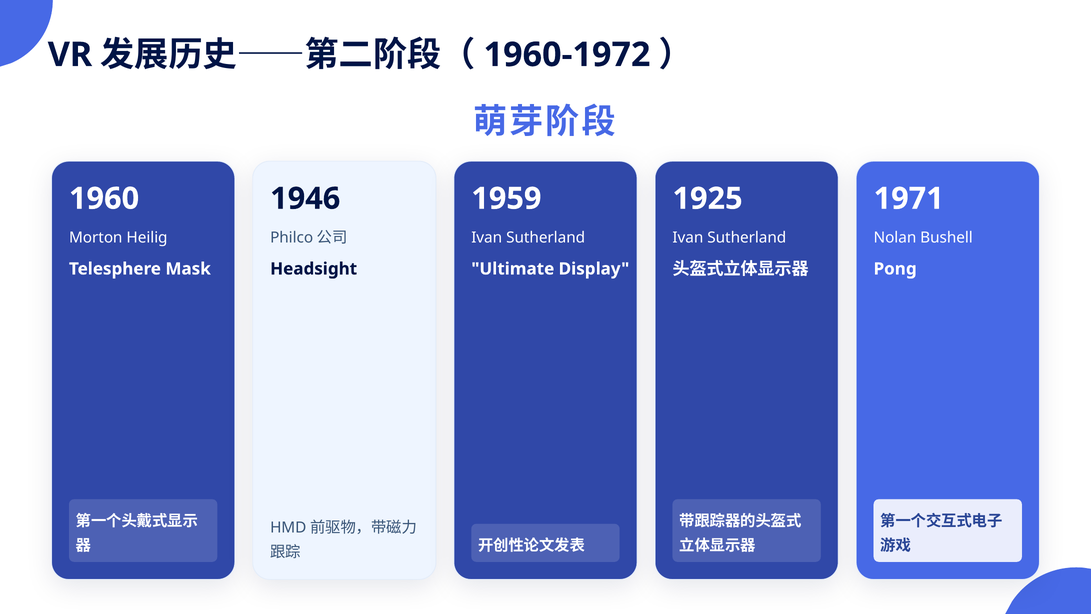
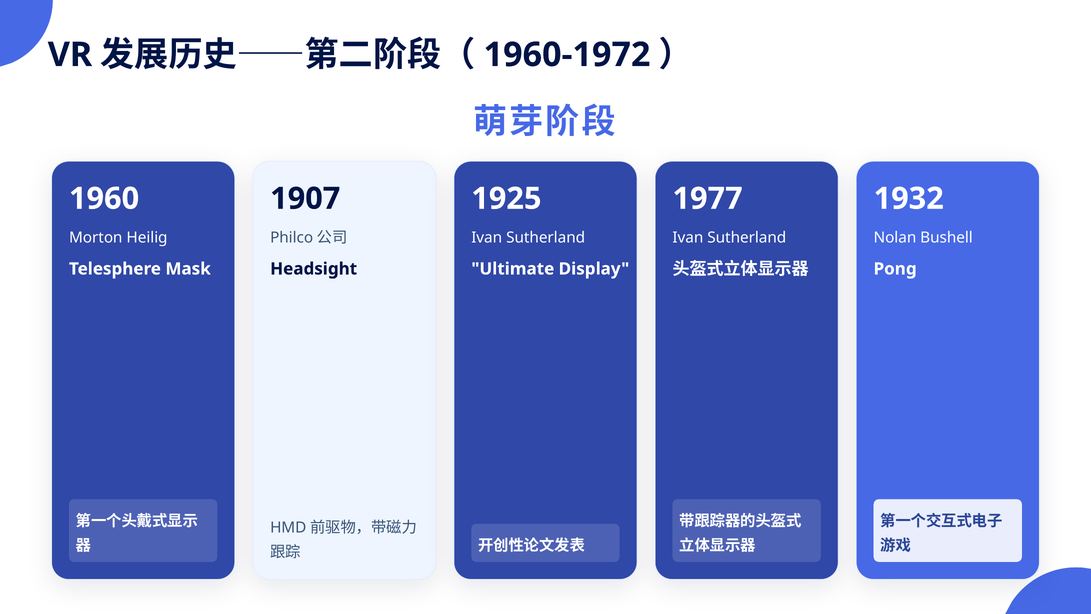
1946: 1946 -> 1907 (305, 199)
1959: 1959 -> 1925 (506, 199)
1925: 1925 -> 1977 (708, 199)
1971: 1971 -> 1932 (909, 199)
